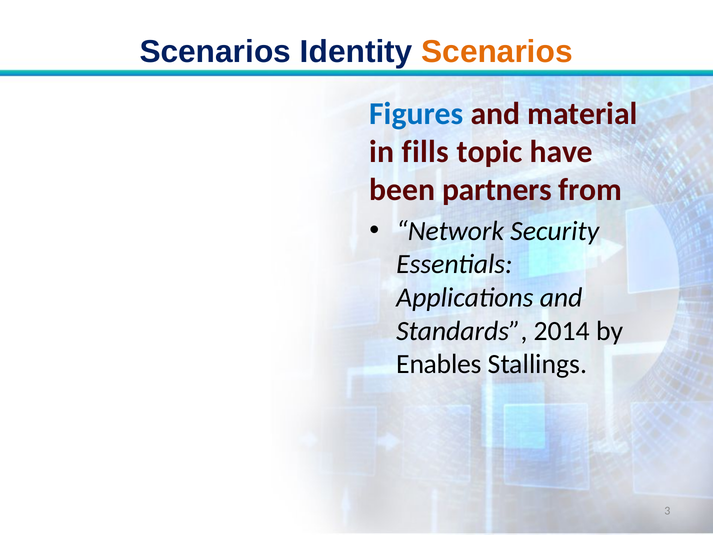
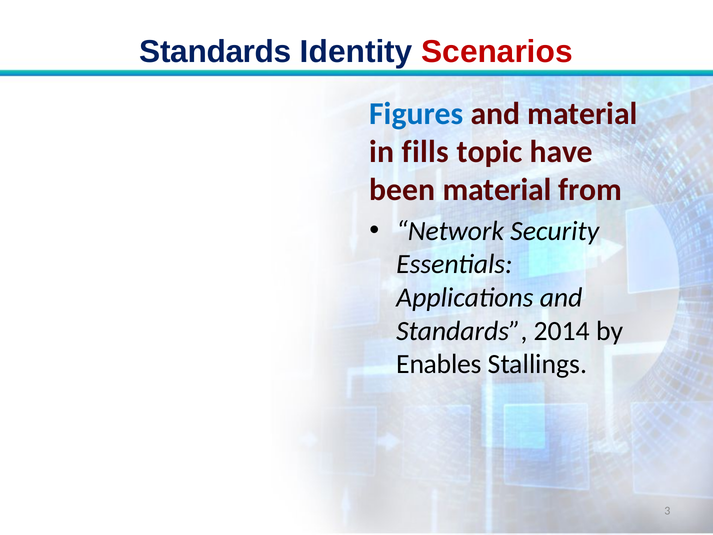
Scenarios: Scenarios -> Standards (215, 52)
Scenarios colour: orange -> red (497, 52)
been partners: partners -> material (497, 190)
